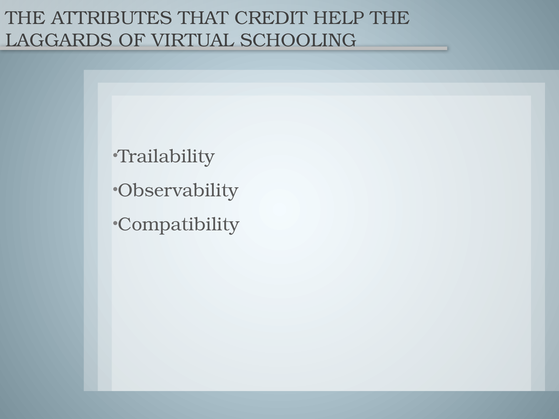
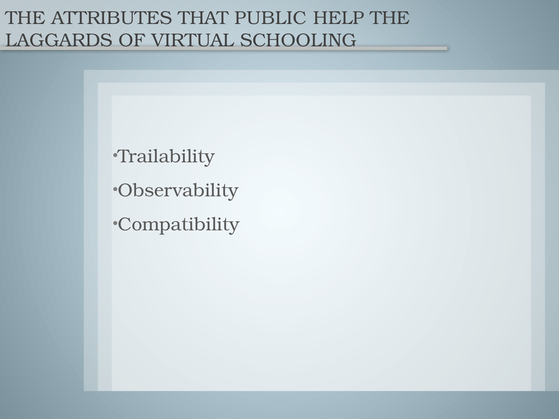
CREDIT: CREDIT -> PUBLIC (271, 18)
